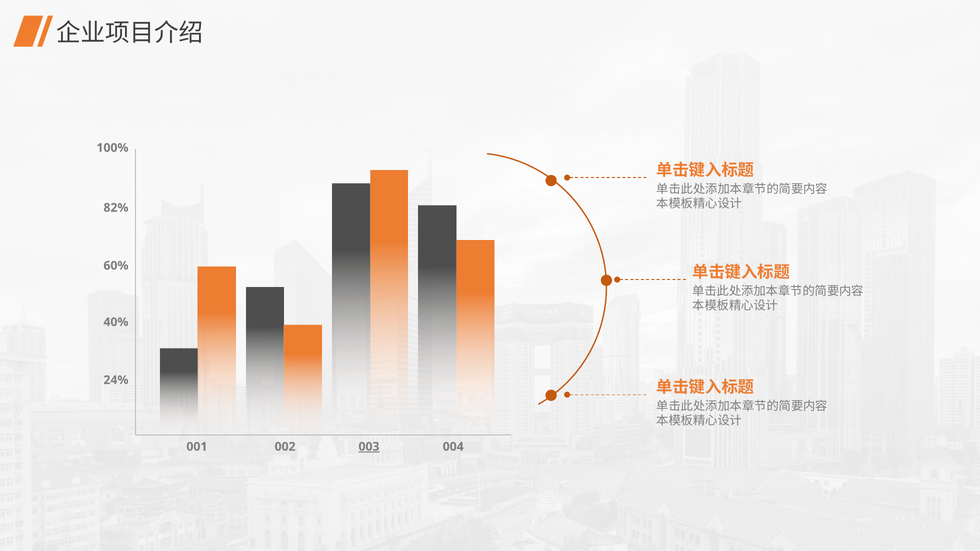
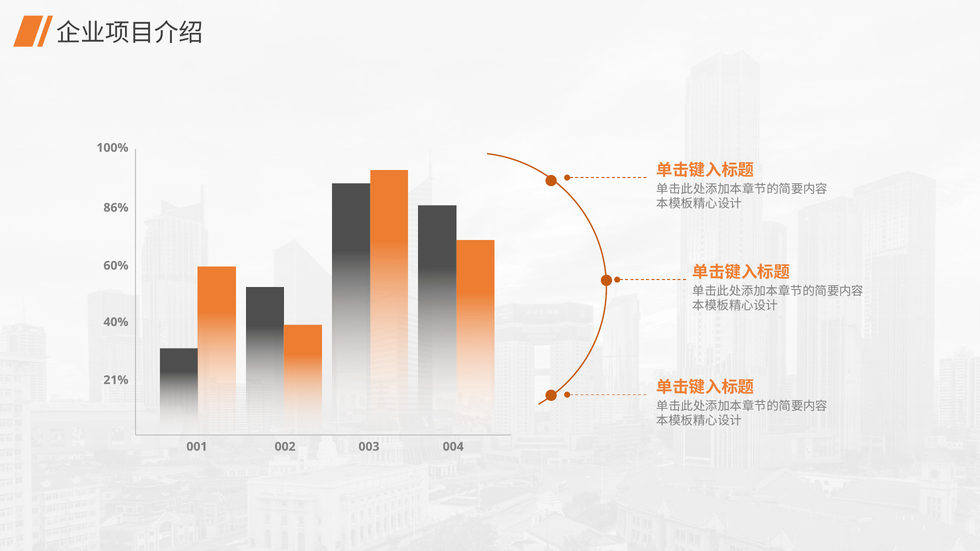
82%: 82% -> 86% (116, 208)
24%: 24% -> 21% (116, 380)
003 underline: present -> none (369, 447)
